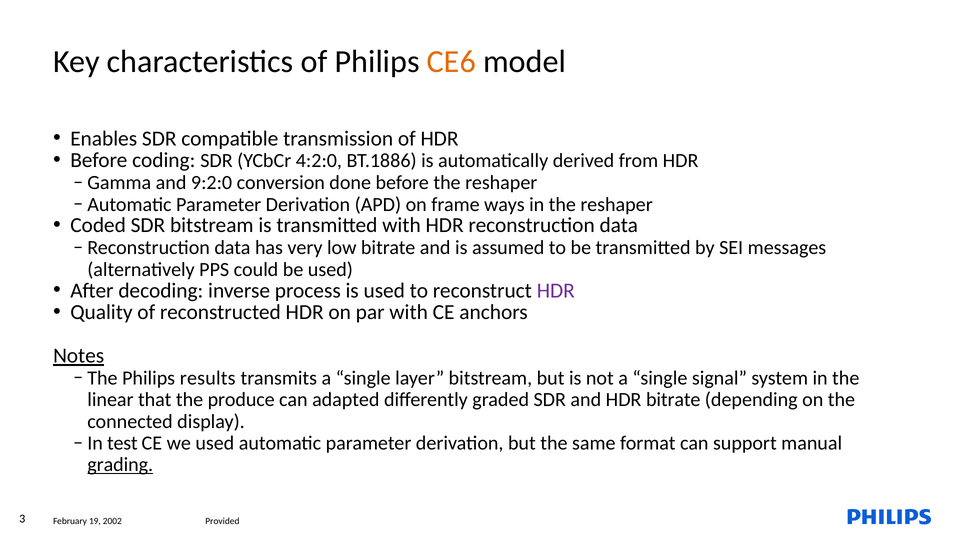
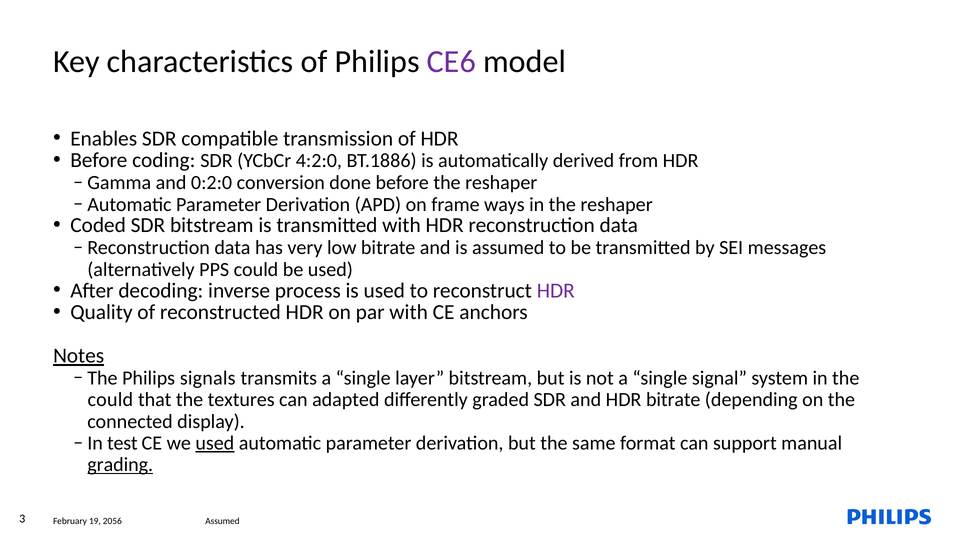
CE6 colour: orange -> purple (451, 62)
9:2:0: 9:2:0 -> 0:2:0 (212, 183)
results: results -> signals (208, 378)
linear: linear -> could (110, 400)
produce: produce -> textures (241, 400)
used underline: none -> present (215, 443)
3 Provided: Provided -> Assumed (222, 521)
2002: 2002 -> 2056 (112, 521)
